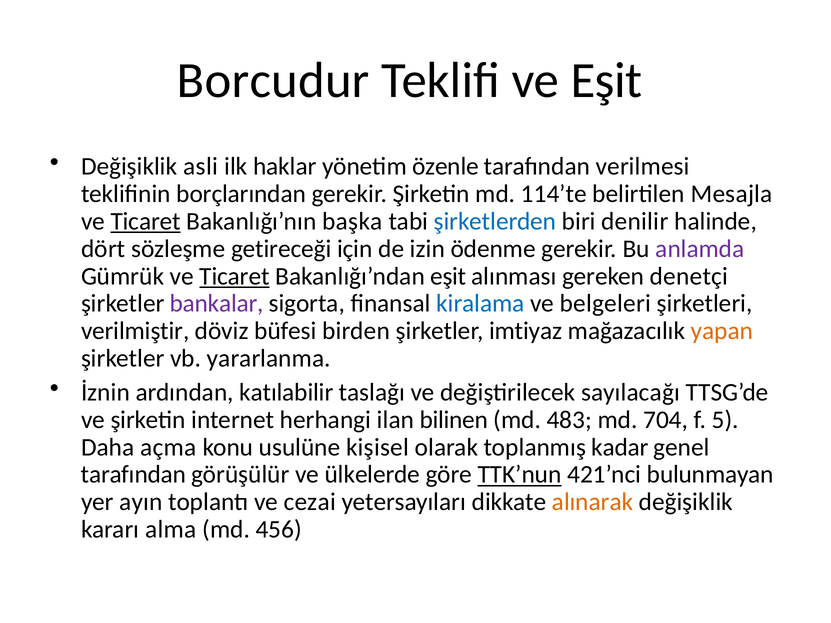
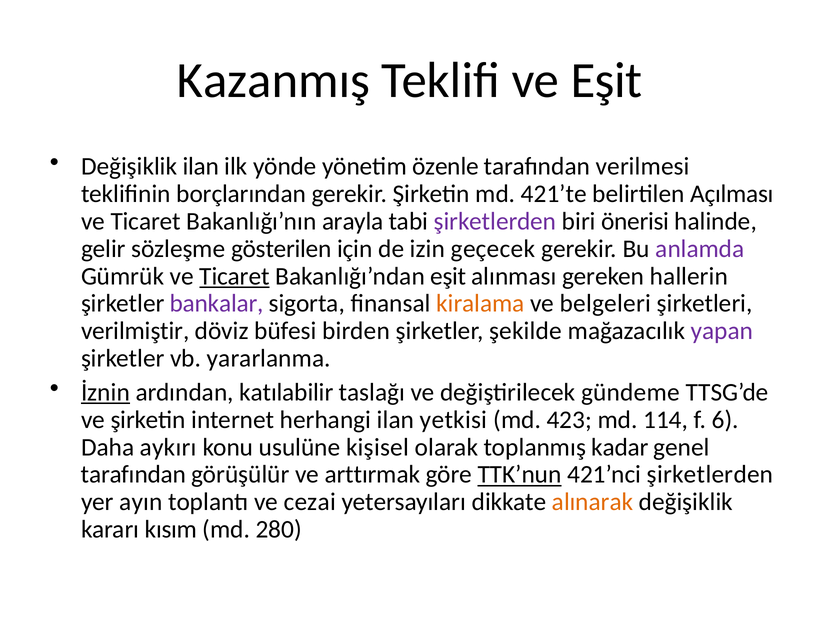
Borcudur: Borcudur -> Kazanmış (273, 80)
Değişiklik asli: asli -> ilan (201, 167)
haklar: haklar -> yönde (285, 167)
114’te: 114’te -> 421’te (554, 194)
Mesajla: Mesajla -> Açılması (732, 194)
Ticaret underline: present -> none (146, 221)
başka: başka -> arayla (353, 221)
şirketlerden colour: blue -> purple (495, 221)
denilir: denilir -> önerisi (635, 221)
dört: dört -> gelir (103, 249)
getireceği: getireceği -> gösterilen (281, 249)
ödenme: ödenme -> geçecek (493, 249)
denetçi: denetçi -> hallerin (689, 276)
kiralama colour: blue -> orange (480, 304)
imtiyaz: imtiyaz -> şekilde (526, 331)
yapan colour: orange -> purple (722, 331)
İznin underline: none -> present (105, 393)
sayılacağı: sayılacağı -> gündeme (630, 393)
bilinen: bilinen -> yetkisi (454, 420)
483: 483 -> 423 (569, 420)
704: 704 -> 114 (666, 420)
5: 5 -> 6 (725, 420)
açma: açma -> aykırı (168, 447)
ülkelerde: ülkelerde -> arttırmak (372, 475)
421’nci bulunmayan: bulunmayan -> şirketlerden (710, 475)
alma: alma -> kısım (171, 530)
456: 456 -> 280 (279, 530)
